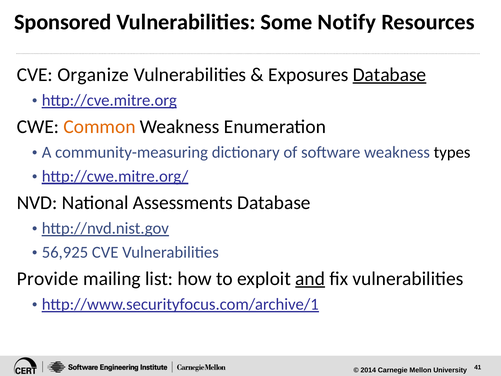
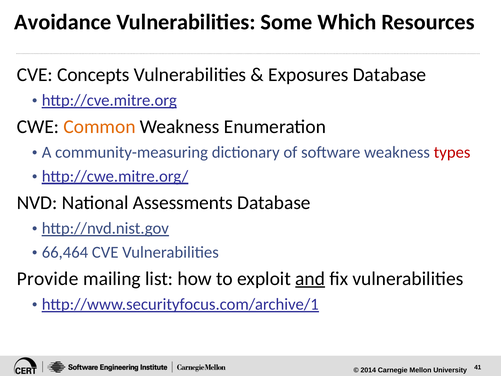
Sponsored: Sponsored -> Avoidance (63, 22)
Notify: Notify -> Which (347, 22)
Organize: Organize -> Concepts (93, 75)
Database underline: present -> none (390, 75)
types colour: black -> red (452, 152)
56,925: 56,925 -> 66,464 (65, 252)
